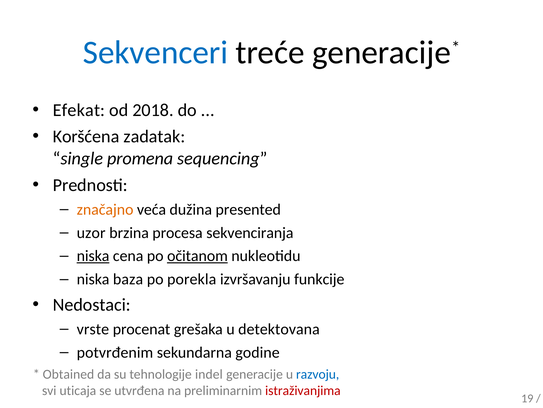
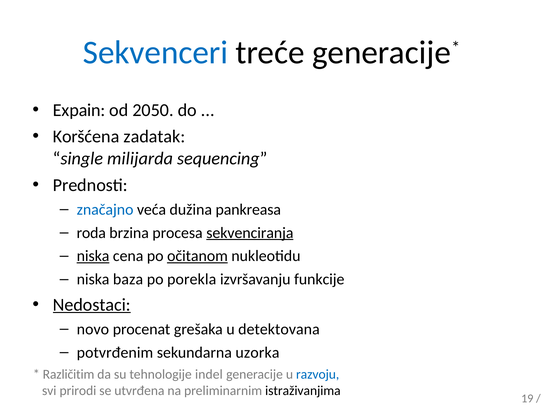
Efekat: Efekat -> Expain (79, 110)
2018: 2018 -> 2050 (153, 110)
promena: promena -> milijarda (140, 158)
značajno colour: orange -> blue (105, 209)
presented: presented -> pankreasa (248, 209)
uzor: uzor -> roda (91, 232)
sekvenciranja underline: none -> present (250, 232)
Nedostaci underline: none -> present (92, 304)
vrste: vrste -> novo (93, 329)
godine: godine -> uzorka (257, 352)
Obtained: Obtained -> Različitim (69, 374)
uticaja: uticaja -> prirodi (78, 390)
istraživanjima colour: red -> black (303, 390)
